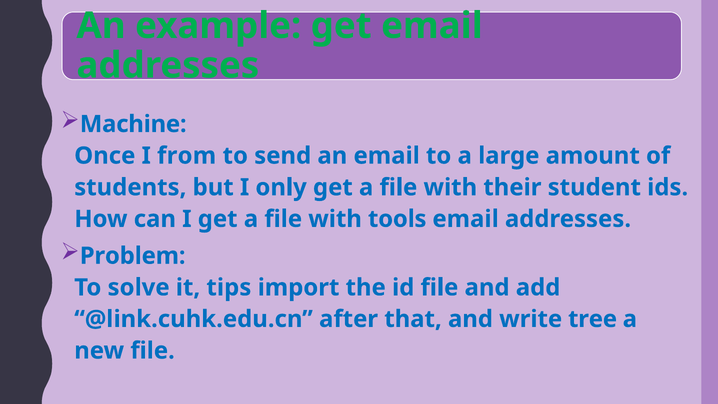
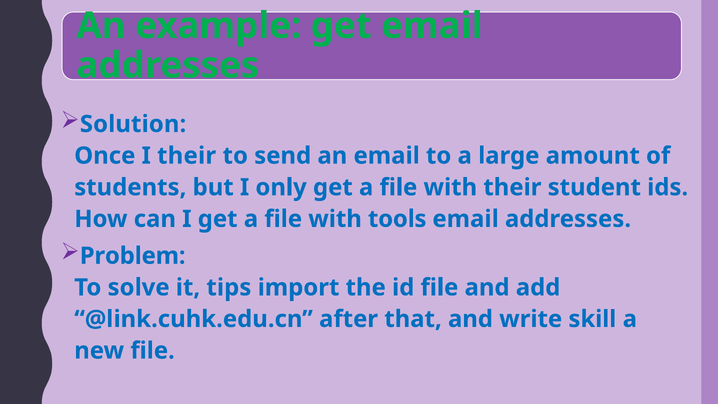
Machine: Machine -> Solution (133, 124)
I from: from -> their (187, 156)
tree: tree -> skill (592, 319)
